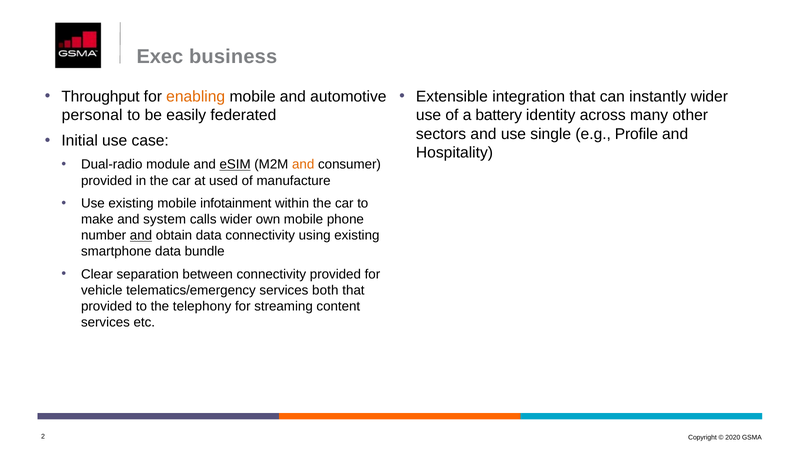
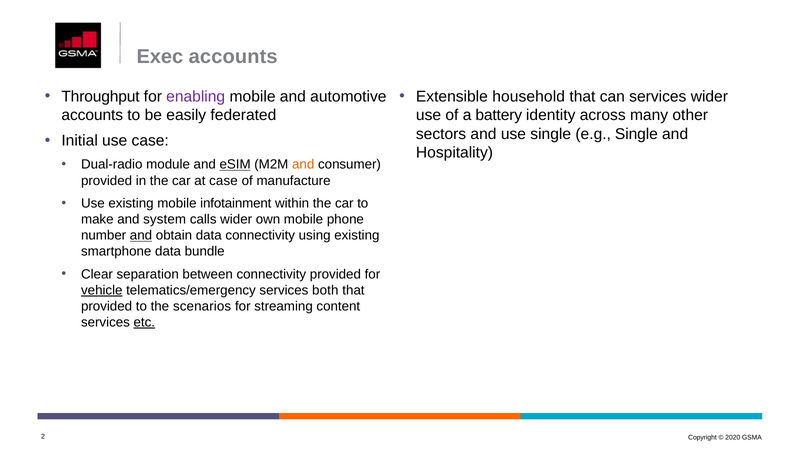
Exec business: business -> accounts (233, 57)
enabling colour: orange -> purple (196, 96)
integration: integration -> household (529, 96)
can instantly: instantly -> services (658, 96)
personal: personal -> accounts (92, 115)
e.g Profile: Profile -> Single (636, 134)
at used: used -> case (223, 180)
vehicle underline: none -> present (102, 290)
telephony: telephony -> scenarios (202, 306)
etc underline: none -> present (144, 322)
